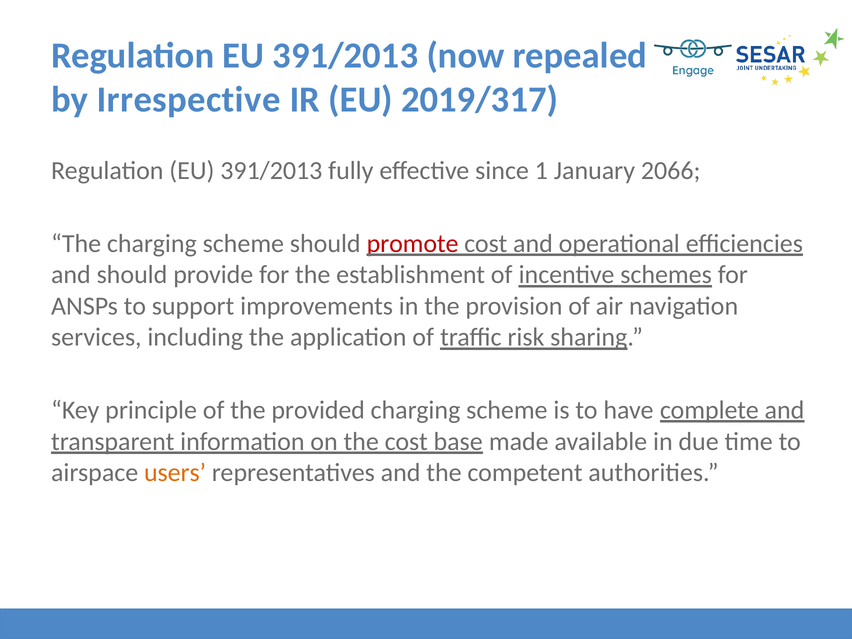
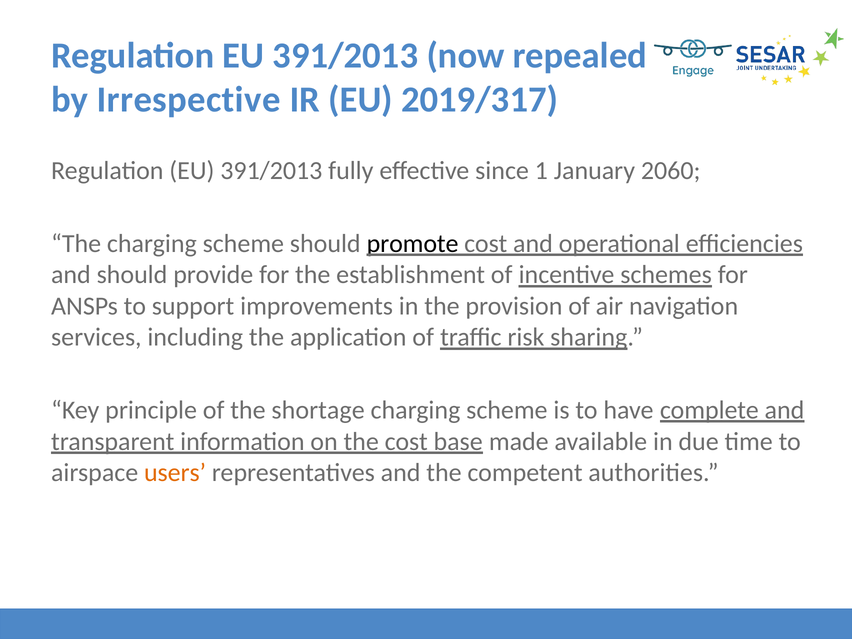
2066: 2066 -> 2060 (671, 171)
promote colour: red -> black (413, 244)
provided: provided -> shortage (318, 410)
